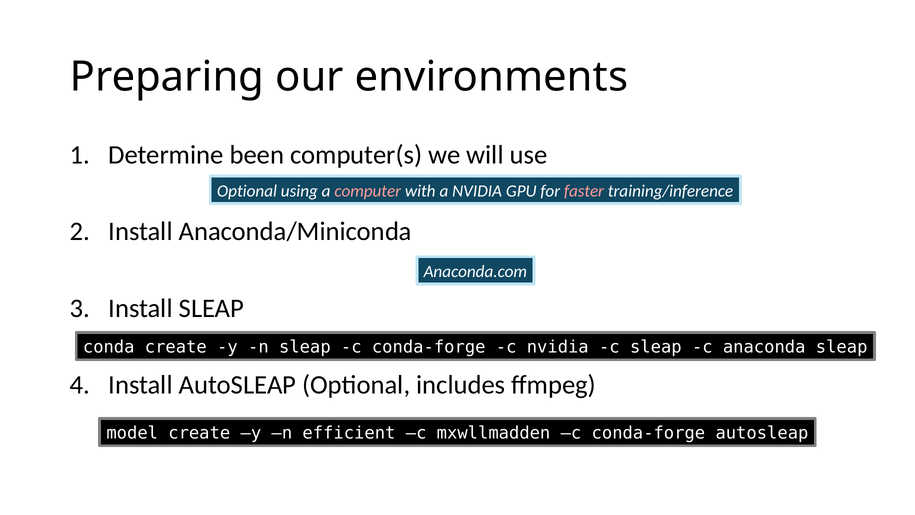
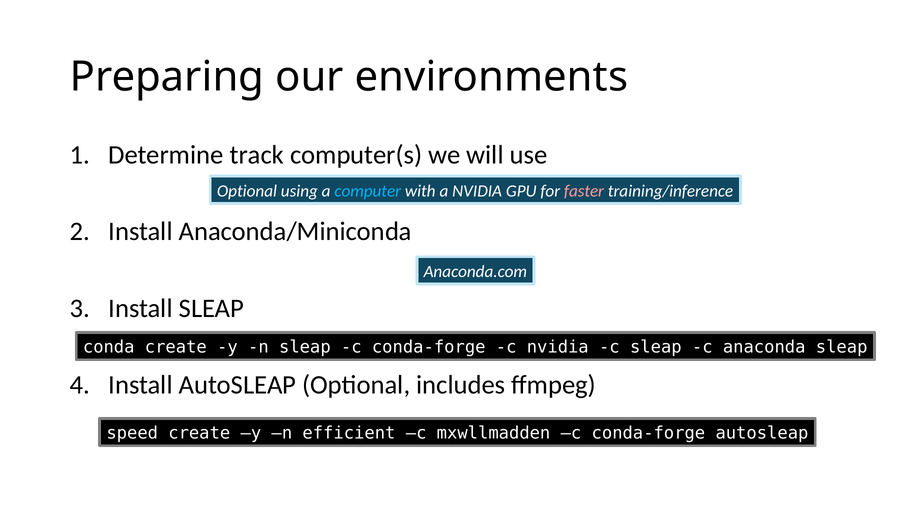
been: been -> track (257, 155)
computer colour: pink -> light blue (368, 191)
model: model -> speed (132, 433)
